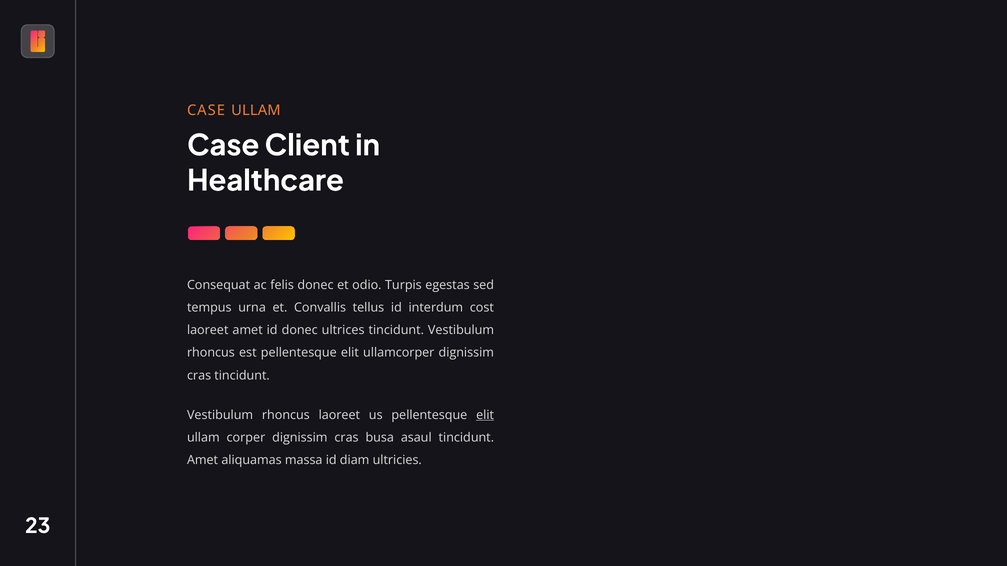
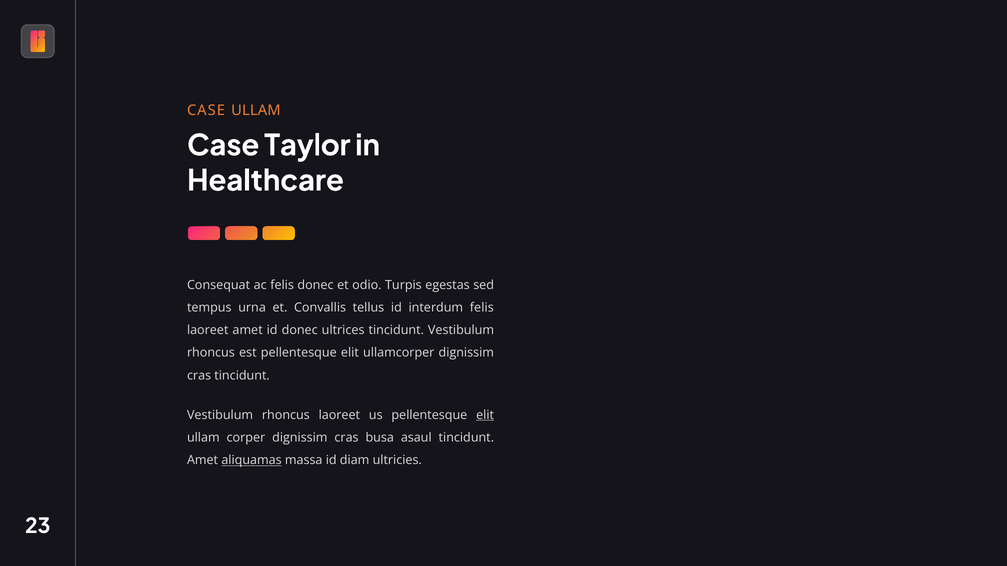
Client: Client -> Taylor (307, 146)
interdum cost: cost -> felis (482, 308)
aliquamas underline: none -> present (252, 461)
